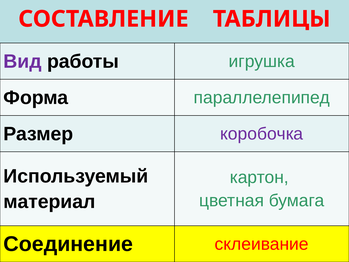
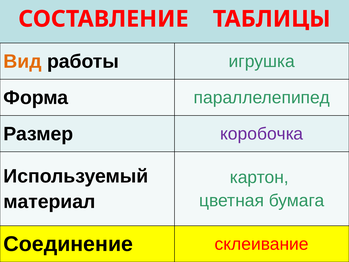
Вид colour: purple -> orange (23, 61)
